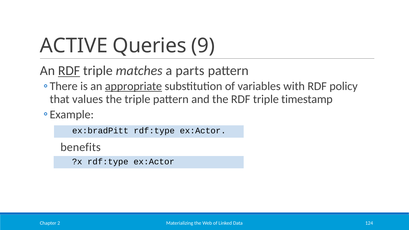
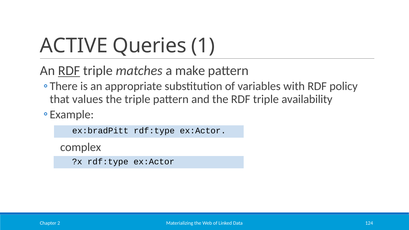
9: 9 -> 1 (203, 46)
parts: parts -> make (190, 71)
appropriate underline: present -> none (133, 86)
timestamp: timestamp -> availability (307, 99)
benefits: benefits -> complex (81, 147)
